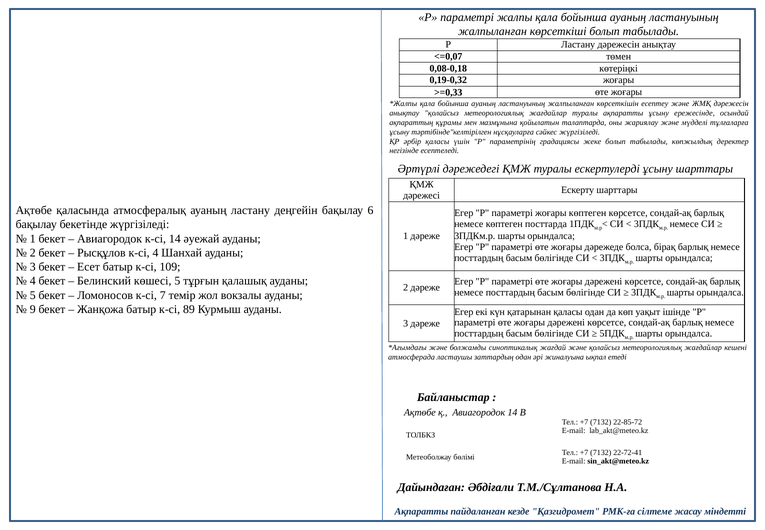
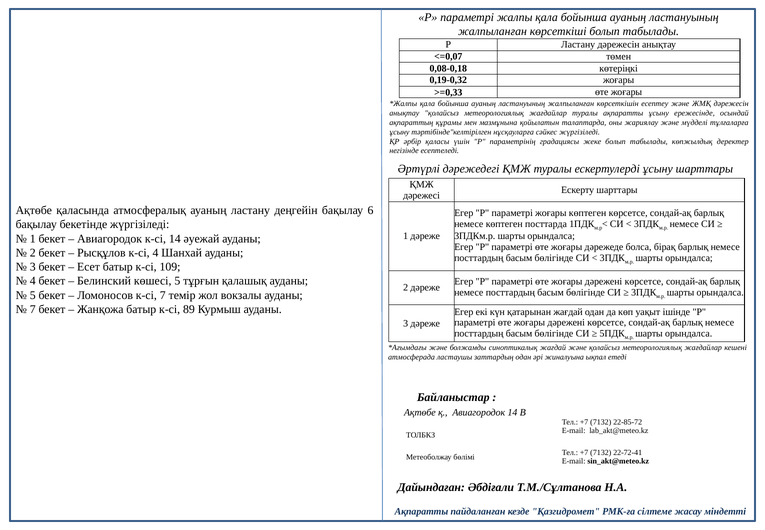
9: 9 -> 7 (33, 309)
қатарынан қаласы: қаласы -> жағдай (568, 312)
